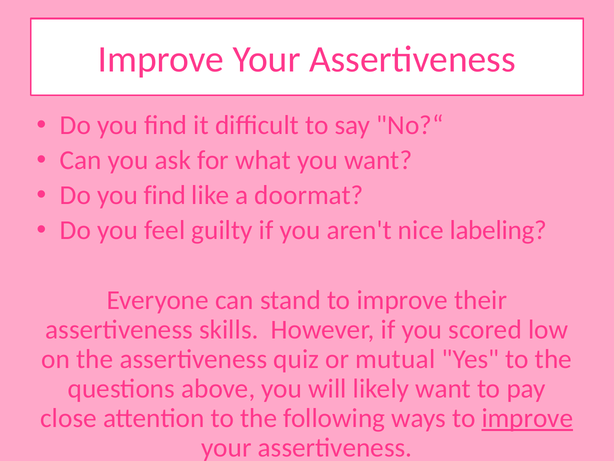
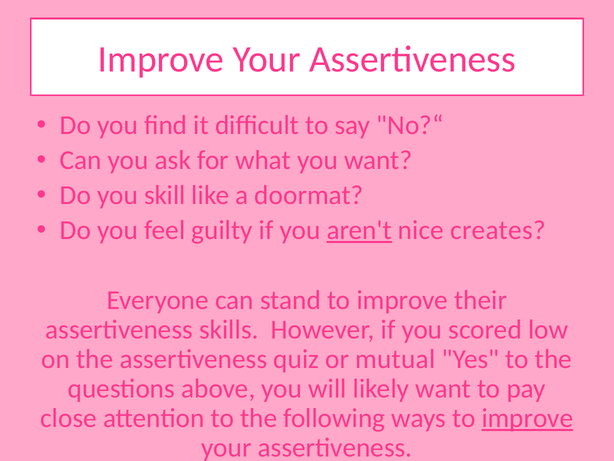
find: find -> skill (165, 195)
aren't underline: none -> present (359, 230)
labeling: labeling -> creates (498, 230)
